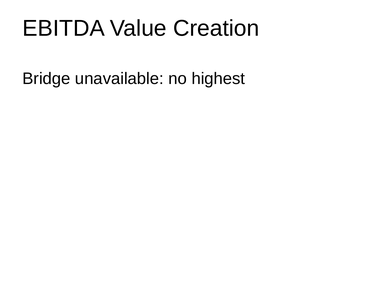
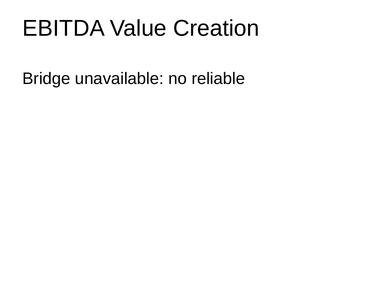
highest: highest -> reliable (218, 78)
